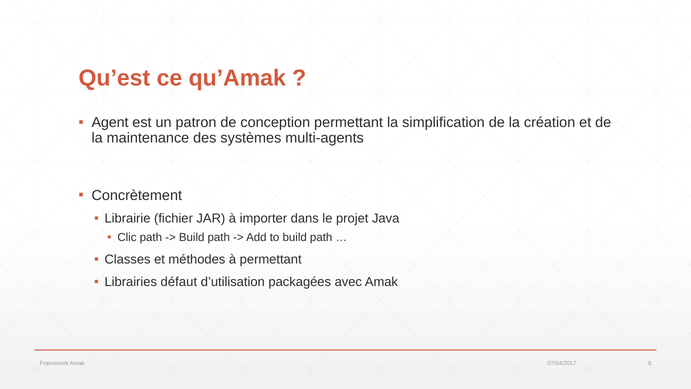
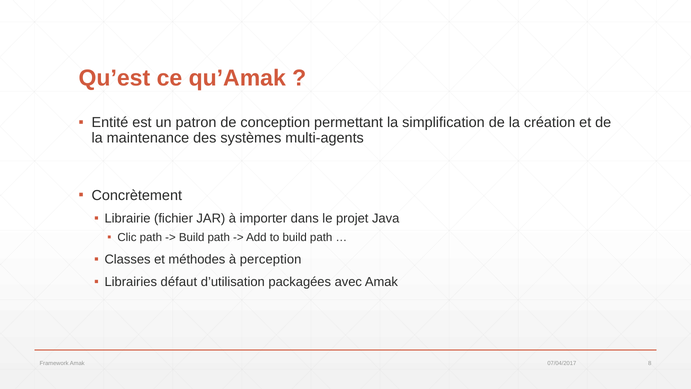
Agent: Agent -> Entité (110, 123)
à permettant: permettant -> perception (271, 259)
